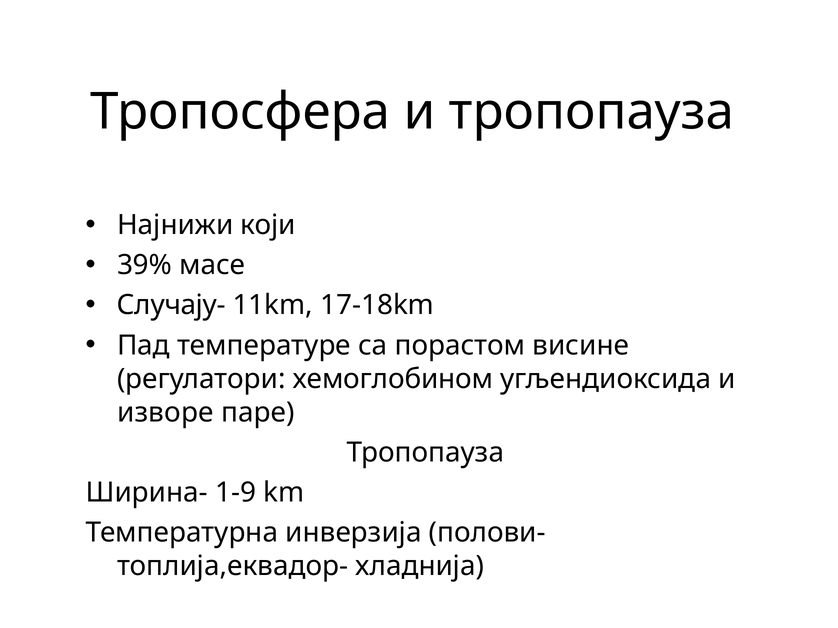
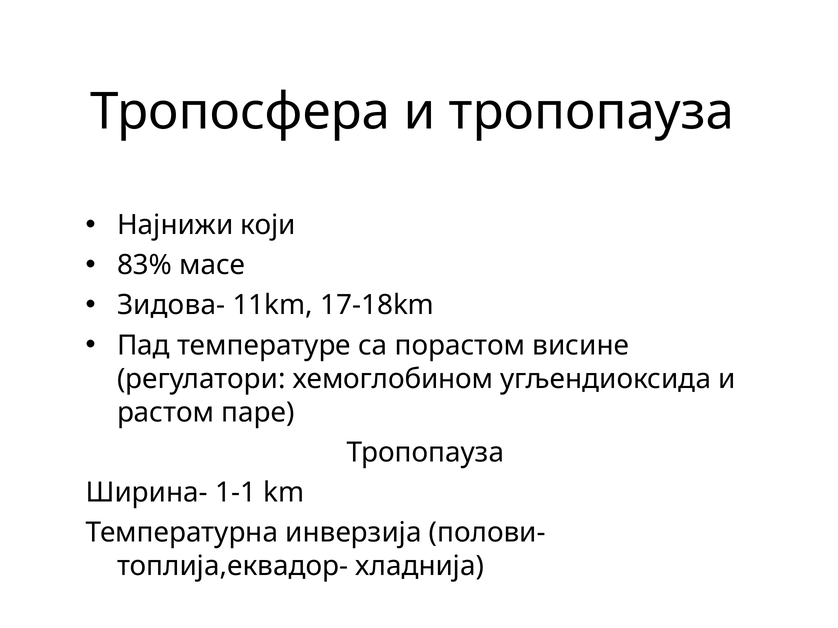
39%: 39% -> 83% (145, 265)
Случају-: Случају- -> Зидова- (171, 306)
изворе: изворе -> растом (166, 413)
1-9: 1-9 -> 1-1 (236, 493)
